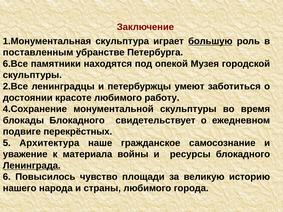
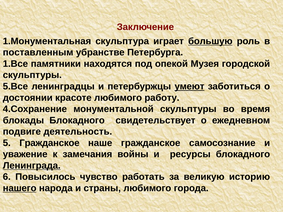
6.Все: 6.Все -> 1.Все (15, 64)
2.Все: 2.Все -> 5.Все (15, 86)
умеют underline: none -> present (190, 86)
перекрёстных: перекрёстных -> деятельность (78, 132)
5 Архитектура: Архитектура -> Гражданское (49, 143)
материала: материала -> замечания (87, 154)
площади: площади -> работать (143, 177)
нашего underline: none -> present (20, 188)
